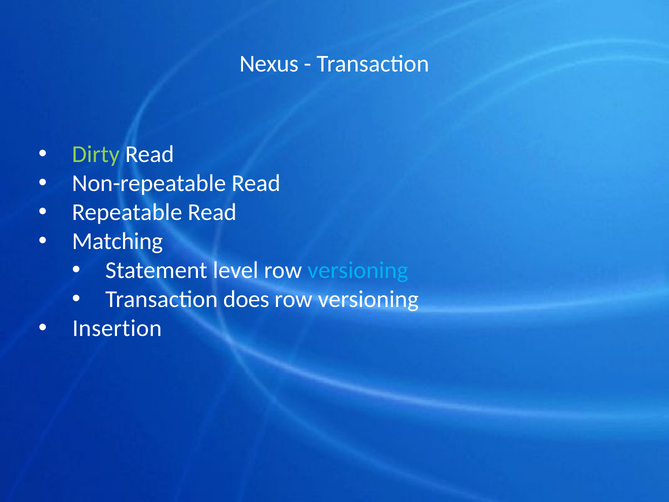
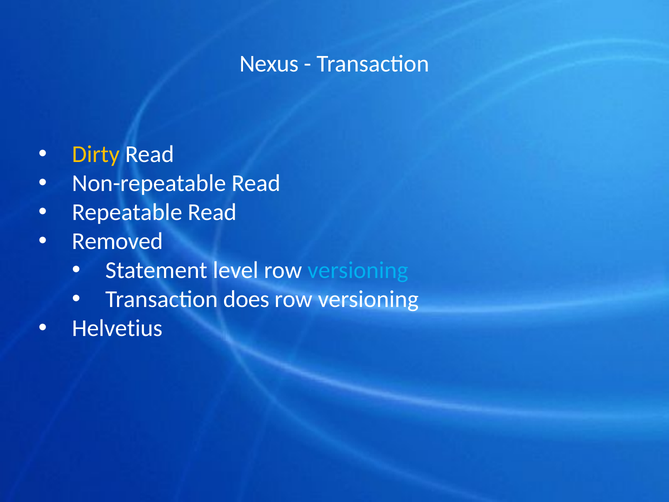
Dirty colour: light green -> yellow (96, 154)
Matching: Matching -> Removed (117, 241)
Insertion: Insertion -> Helvetius (117, 328)
